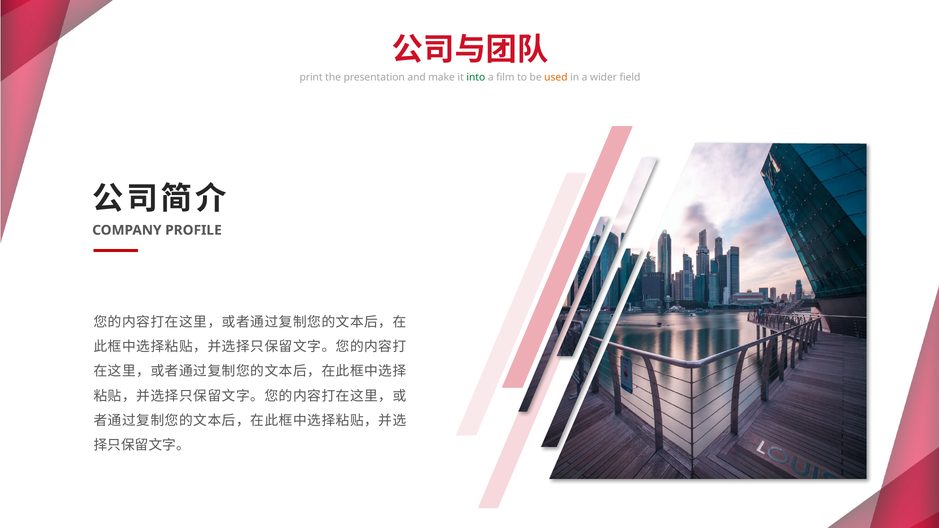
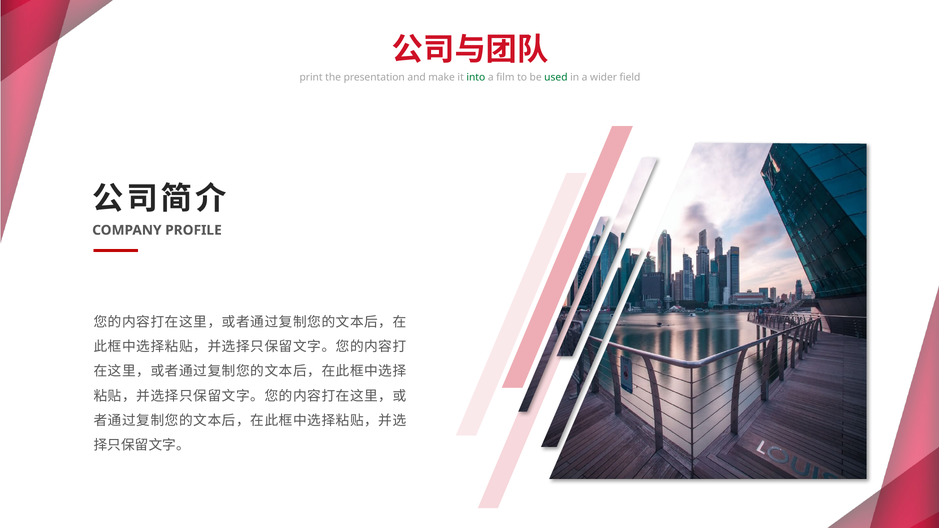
used colour: orange -> green (556, 77)
